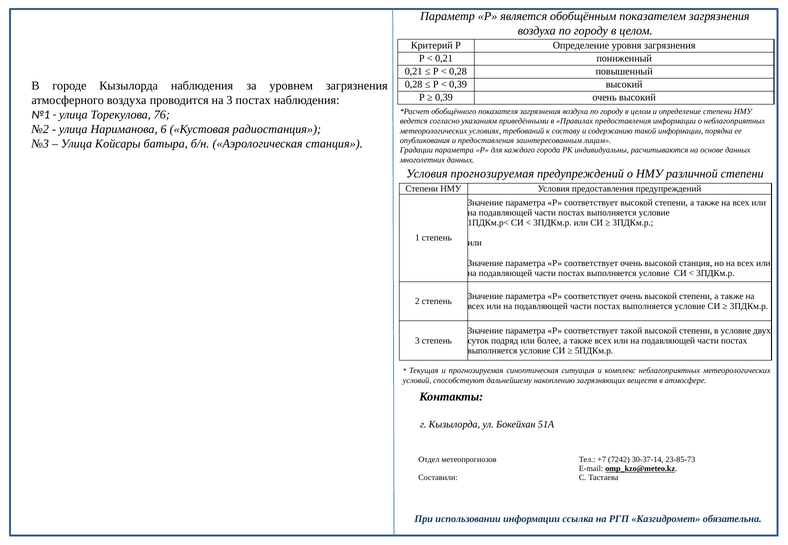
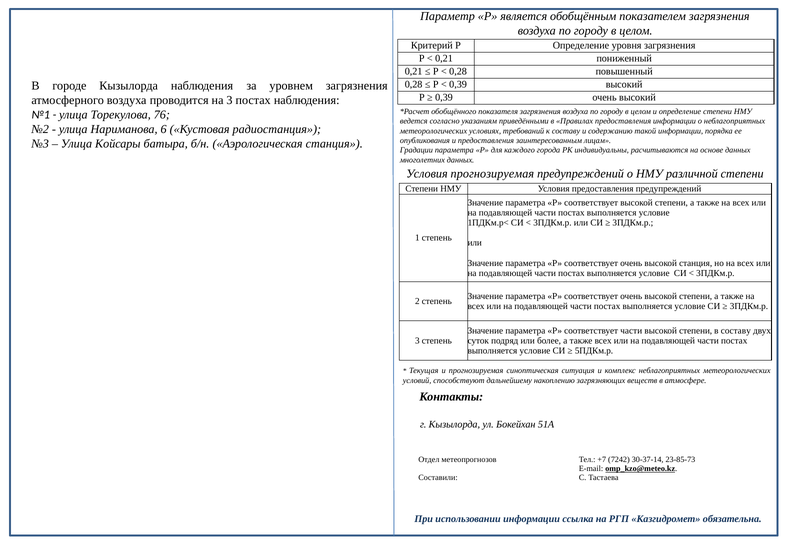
соответствует такой: такой -> части (631, 331)
в условие: условие -> составу (736, 331)
